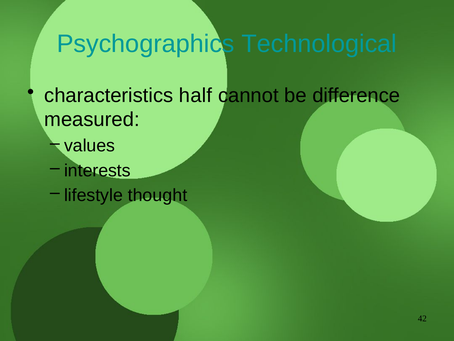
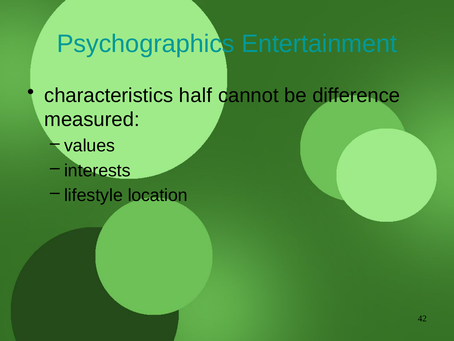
Technological: Technological -> Entertainment (319, 44)
thought: thought -> location (158, 195)
